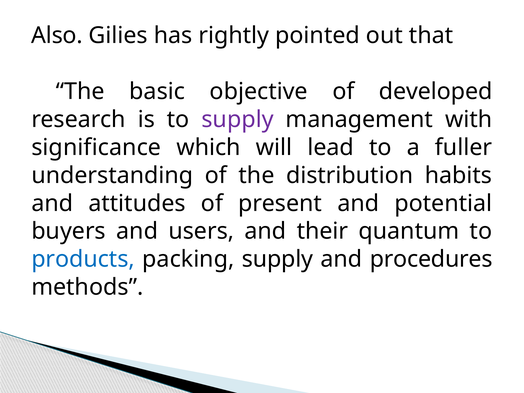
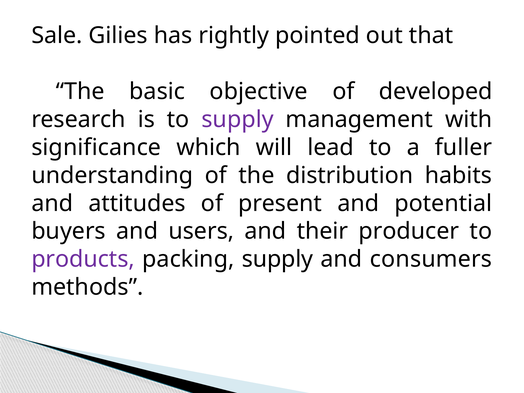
Also: Also -> Sale (57, 36)
quantum: quantum -> producer (409, 231)
products colour: blue -> purple (83, 259)
procedures: procedures -> consumers (431, 259)
